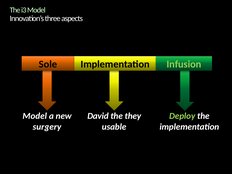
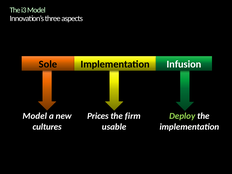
Infusion colour: light green -> white (184, 64)
David: David -> Prices (98, 116)
they: they -> firm (133, 116)
surgery: surgery -> cultures (47, 127)
